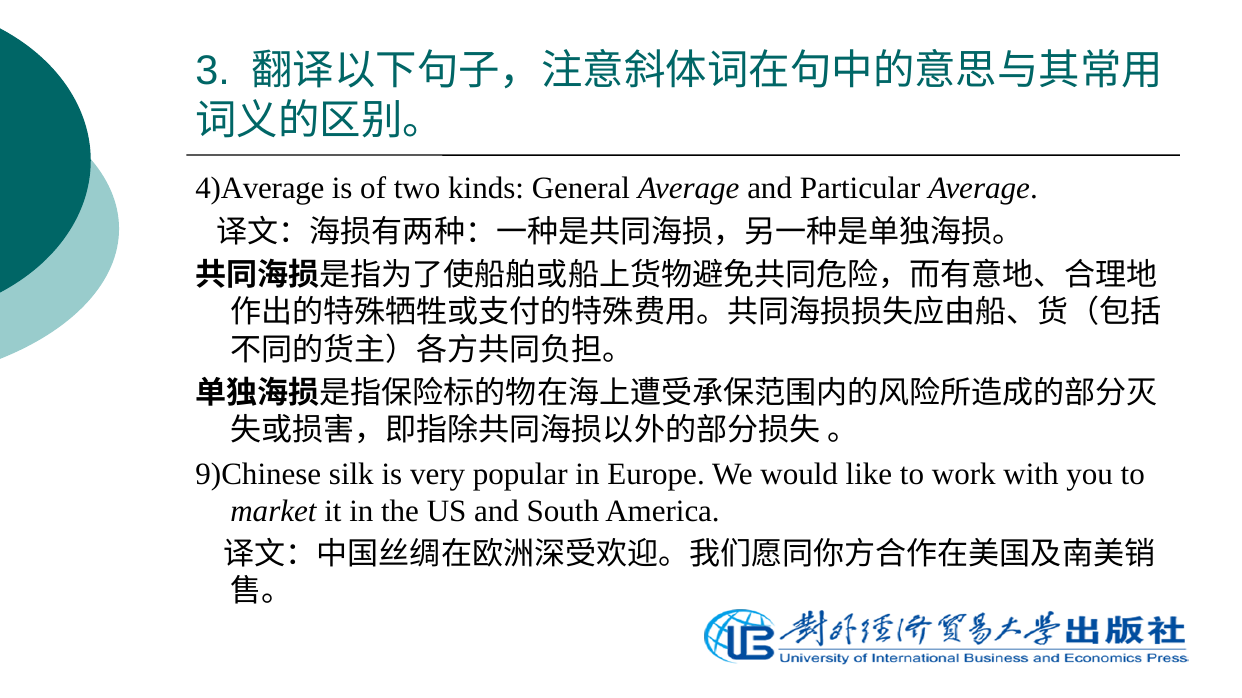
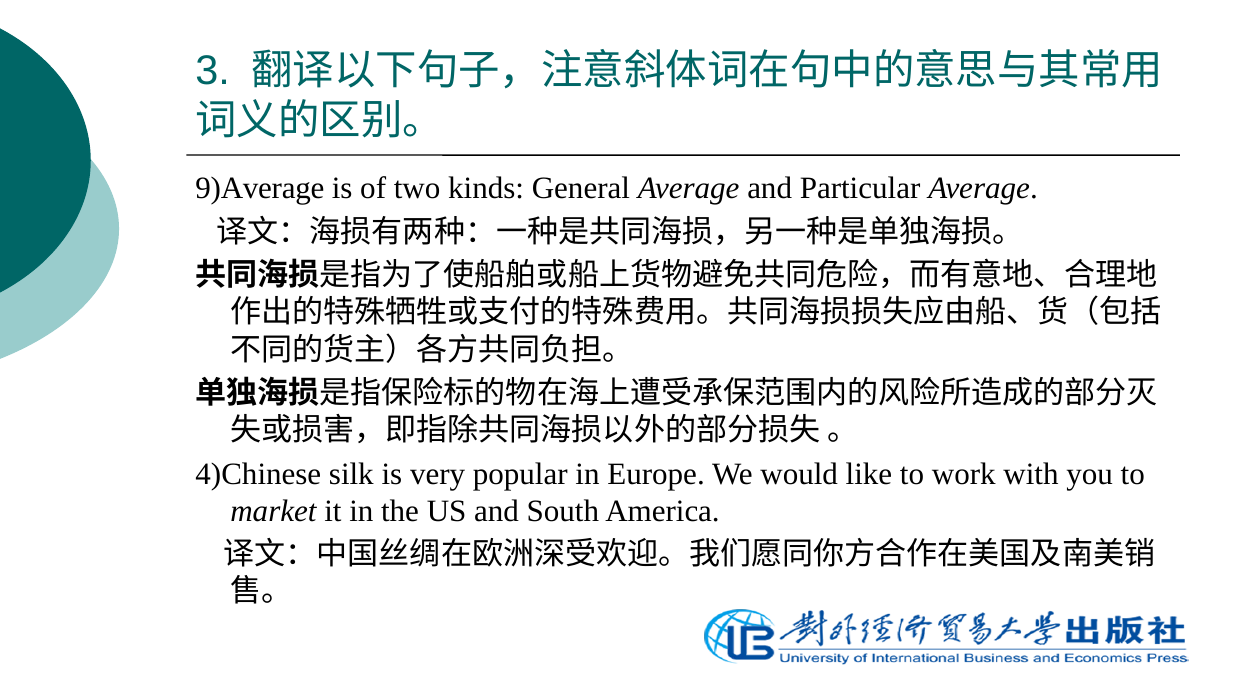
4)Average: 4)Average -> 9)Average (260, 189)
9)Chinese: 9)Chinese -> 4)Chinese (258, 474)
